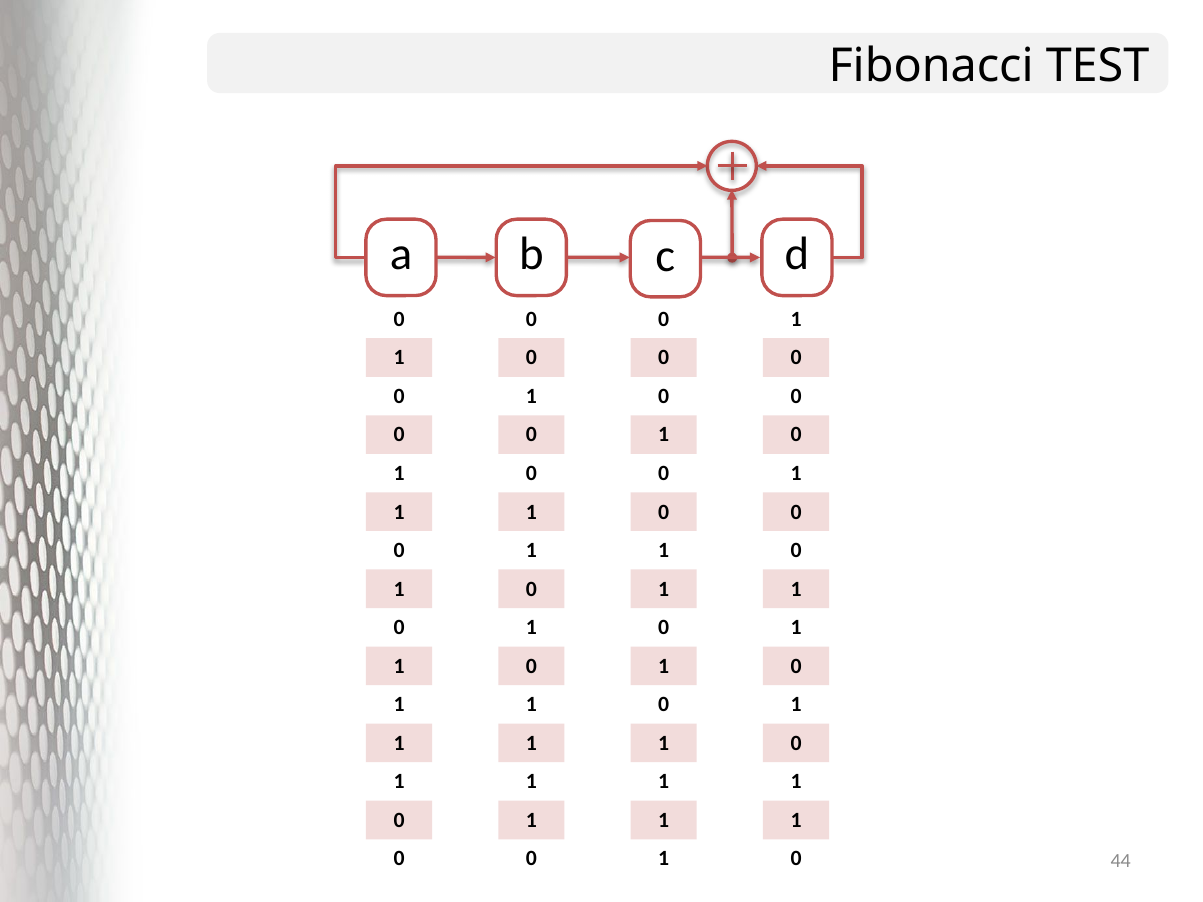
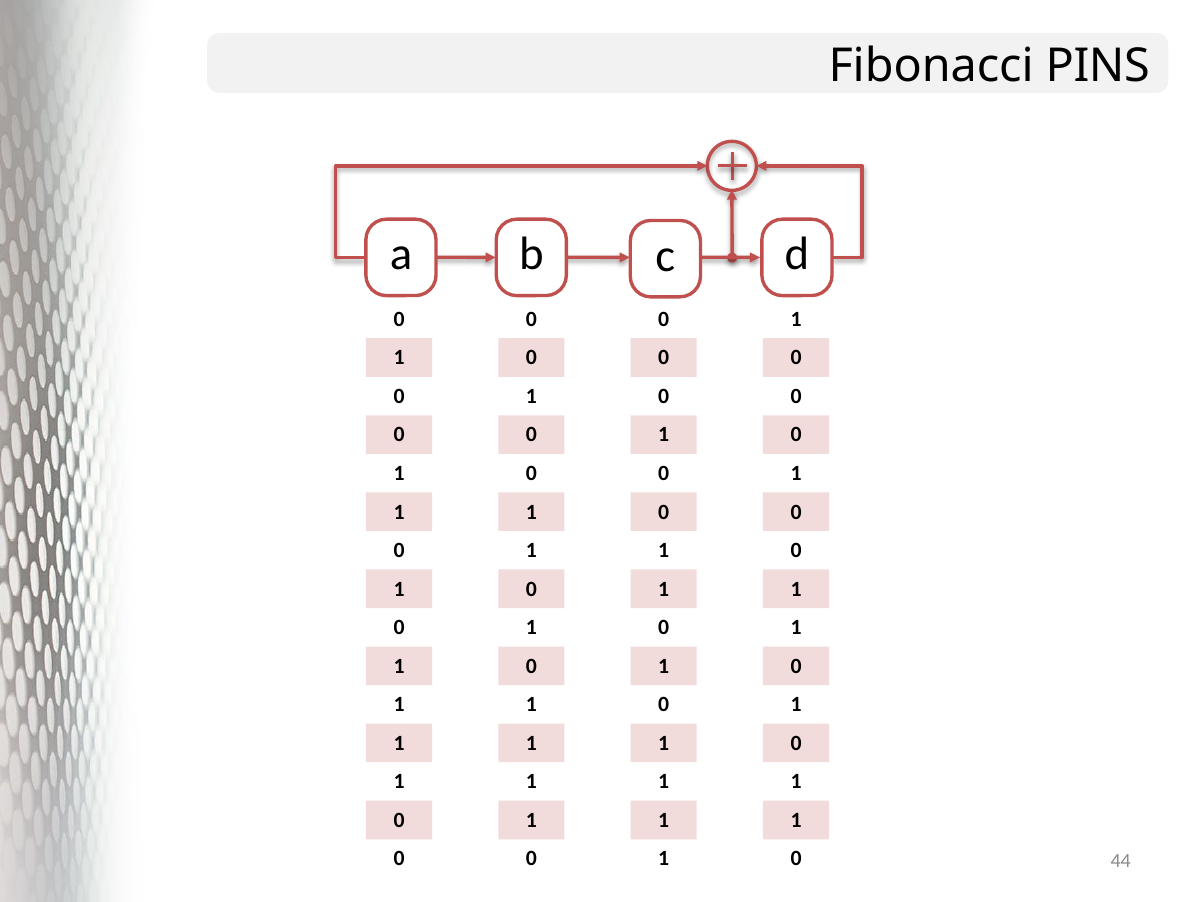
TEST: TEST -> PINS (1098, 66)
